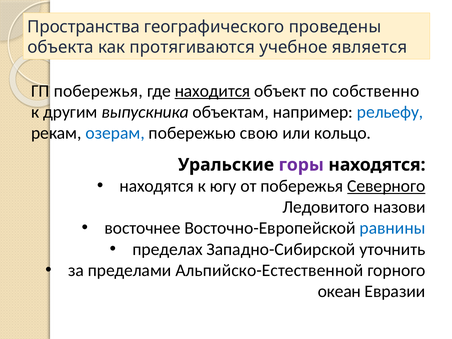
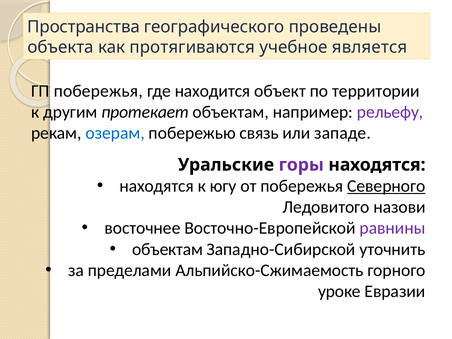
находится underline: present -> none (213, 91)
собственно: собственно -> территории (376, 91)
выпускника: выпускника -> протекает (145, 112)
рельефу colour: blue -> purple (390, 112)
свою: свою -> связь (259, 133)
кольцо: кольцо -> западе (343, 133)
равнины colour: blue -> purple (393, 228)
пределах: пределах -> объектам (168, 249)
Альпийско-Естественной: Альпийско-Естественной -> Альпийско-Сжимаемость (269, 270)
океан: океан -> уроке (339, 291)
